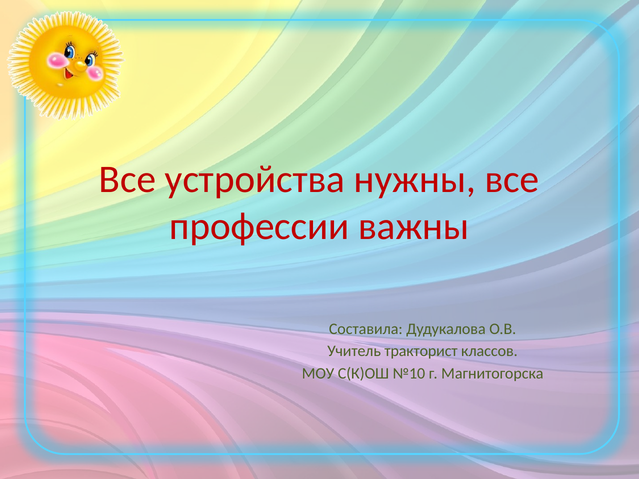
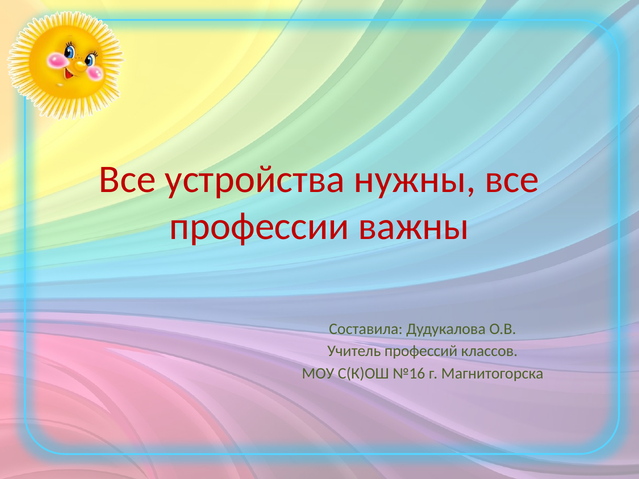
тракторист: тракторист -> профессий (421, 351)
№10: №10 -> №16 (409, 374)
